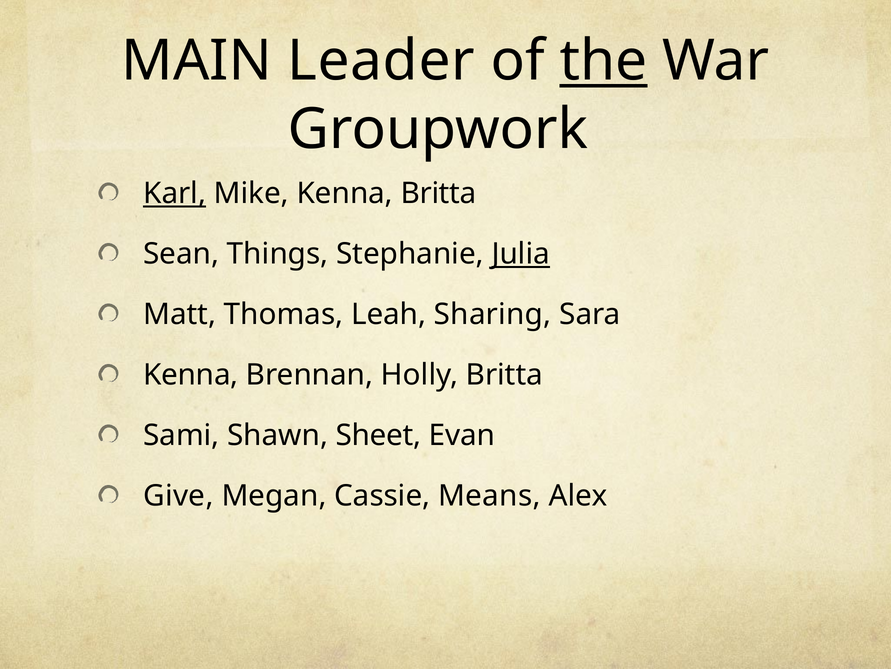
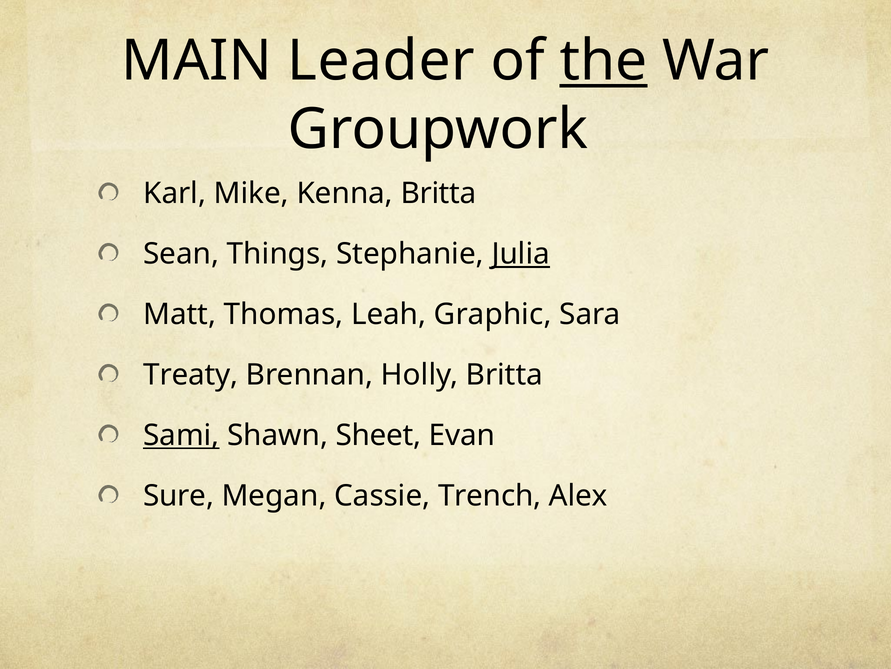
Karl underline: present -> none (175, 193)
Sharing: Sharing -> Graphic (493, 314)
Kenna: Kenna -> Treaty (191, 375)
Sami underline: none -> present (181, 435)
Give: Give -> Sure (179, 495)
Means: Means -> Trench (490, 495)
